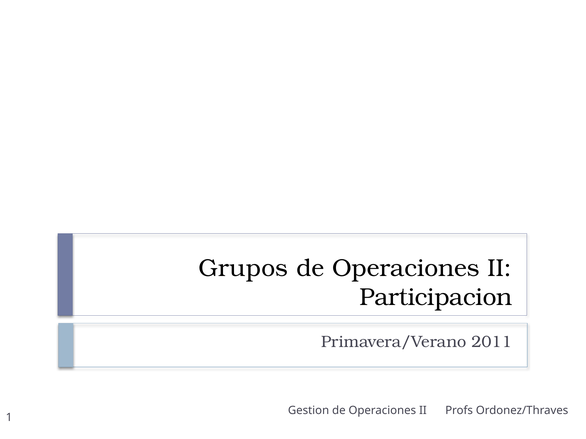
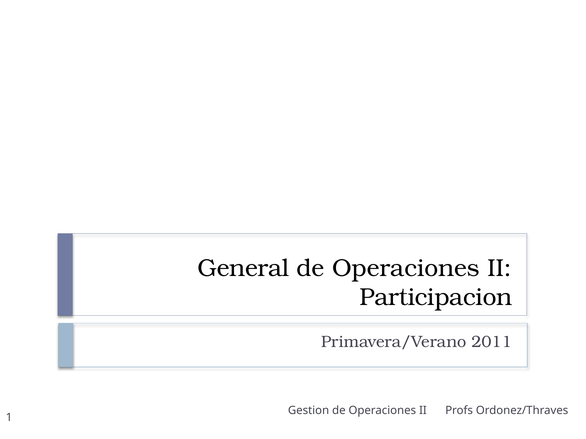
Grupos: Grupos -> General (243, 268)
